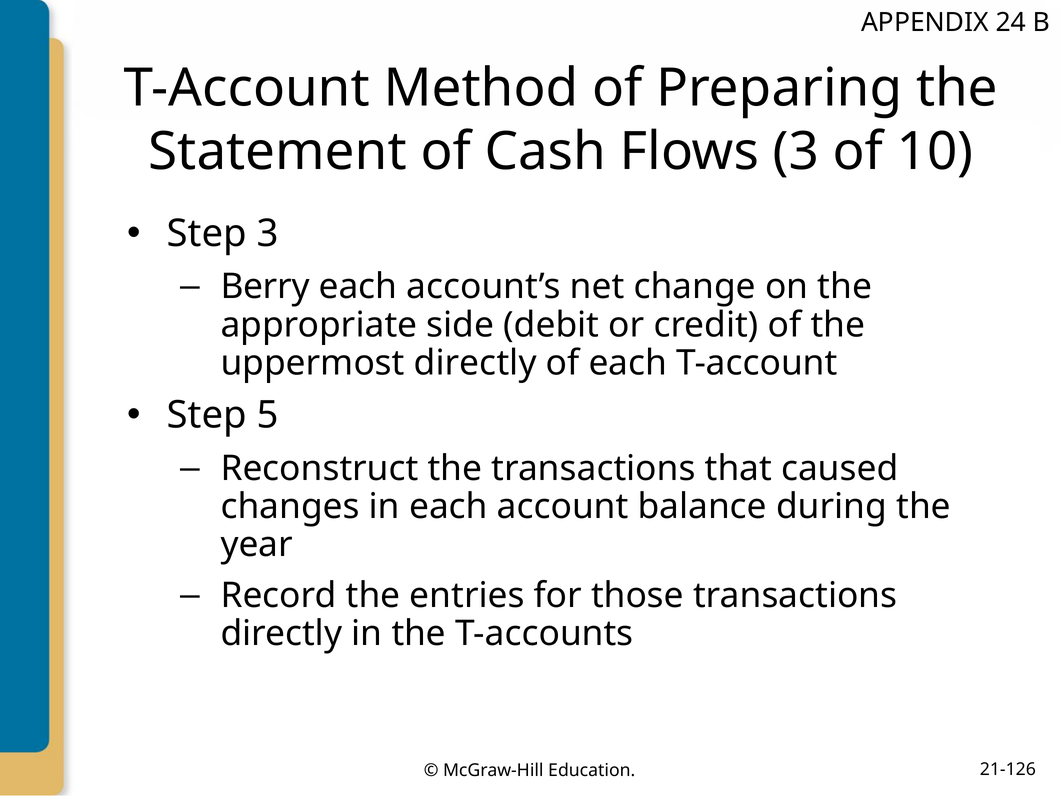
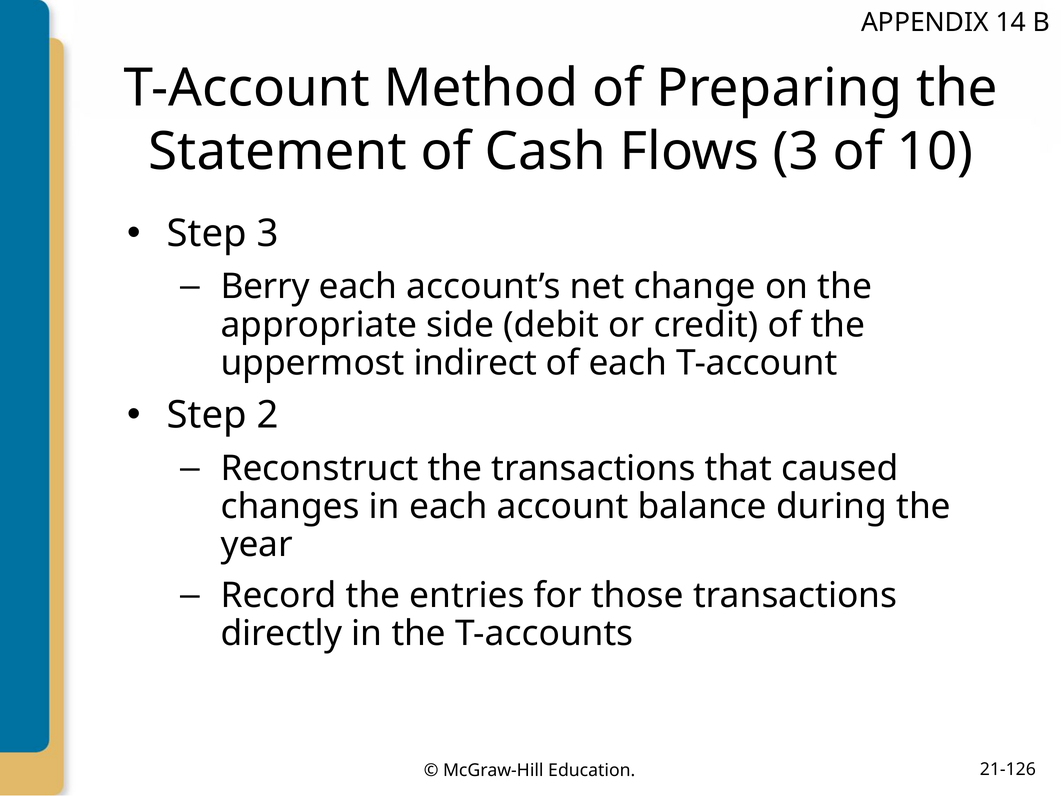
24: 24 -> 14 (1011, 23)
uppermost directly: directly -> indirect (475, 363)
5: 5 -> 2 (268, 415)
